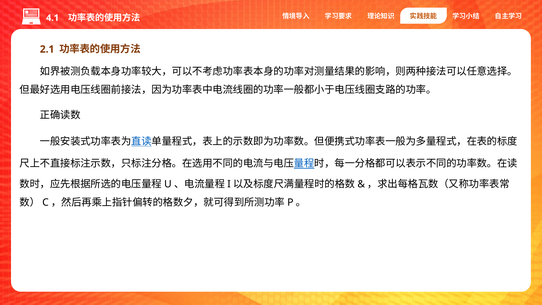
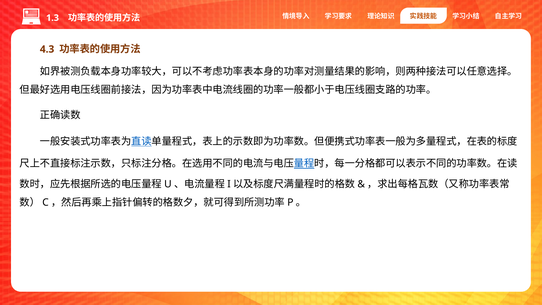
4.1: 4.1 -> 1.3 (53, 18)
2.1: 2.1 -> 4.3 (47, 49)
